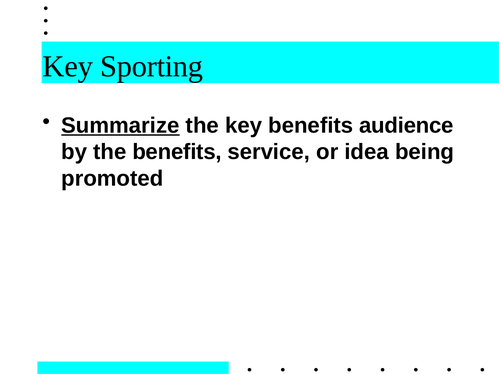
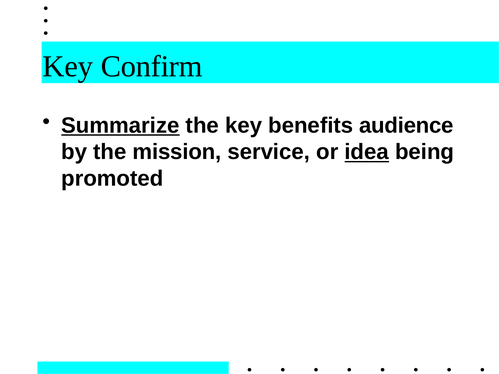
Sporting: Sporting -> Confirm (152, 67)
the benefits: benefits -> mission (177, 152)
idea underline: none -> present (367, 152)
